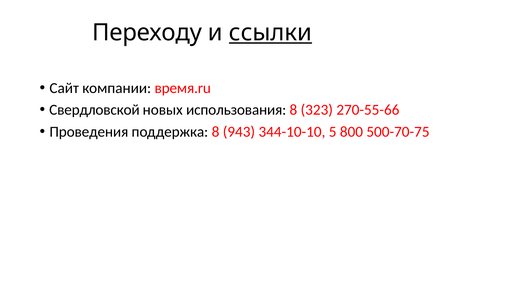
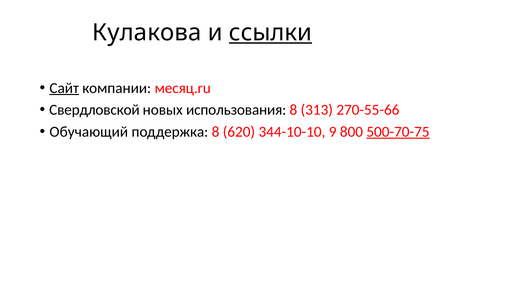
Переходу: Переходу -> Кулакова (147, 33)
Сайт underline: none -> present (64, 88)
время.ru: время.ru -> месяц.ru (183, 88)
323: 323 -> 313 (317, 110)
Проведения: Проведения -> Обучающий (89, 132)
943: 943 -> 620 (239, 132)
5: 5 -> 9 (333, 132)
500-70-75 underline: none -> present (398, 132)
